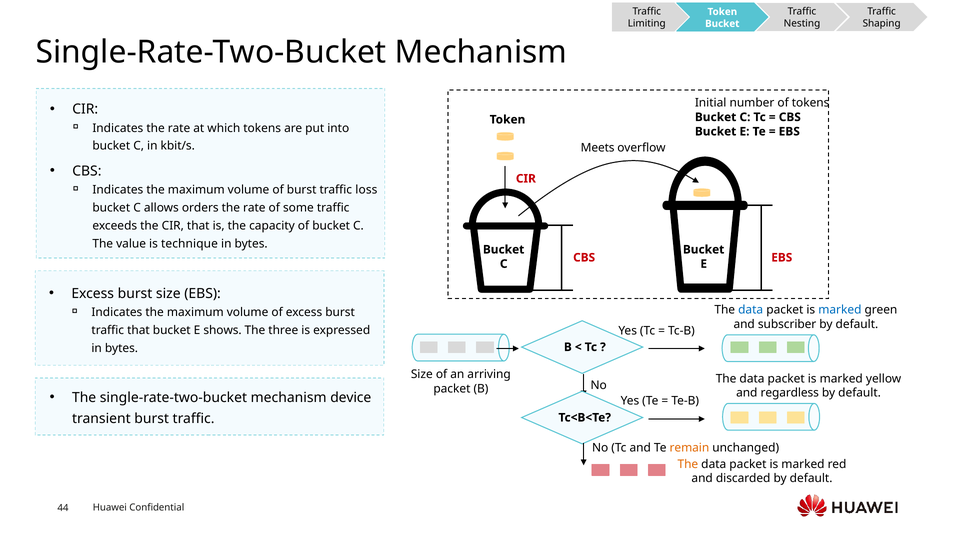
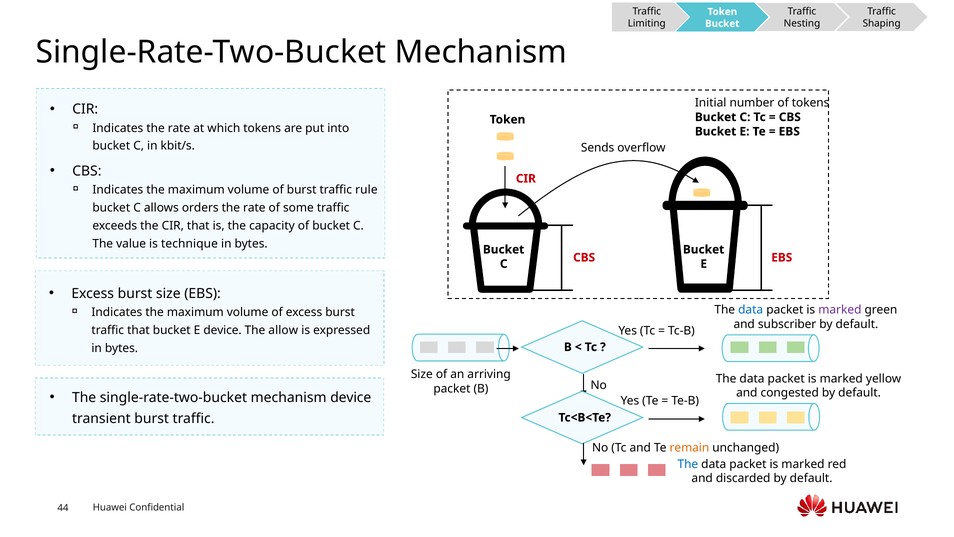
Meets: Meets -> Sends (598, 148)
loss: loss -> rule (366, 190)
marked colour: blue -> purple (840, 310)
E shows: shows -> device (223, 330)
three: three -> allow (283, 330)
regardless: regardless -> congested (790, 393)
The colour: orange -> blue (688, 464)
